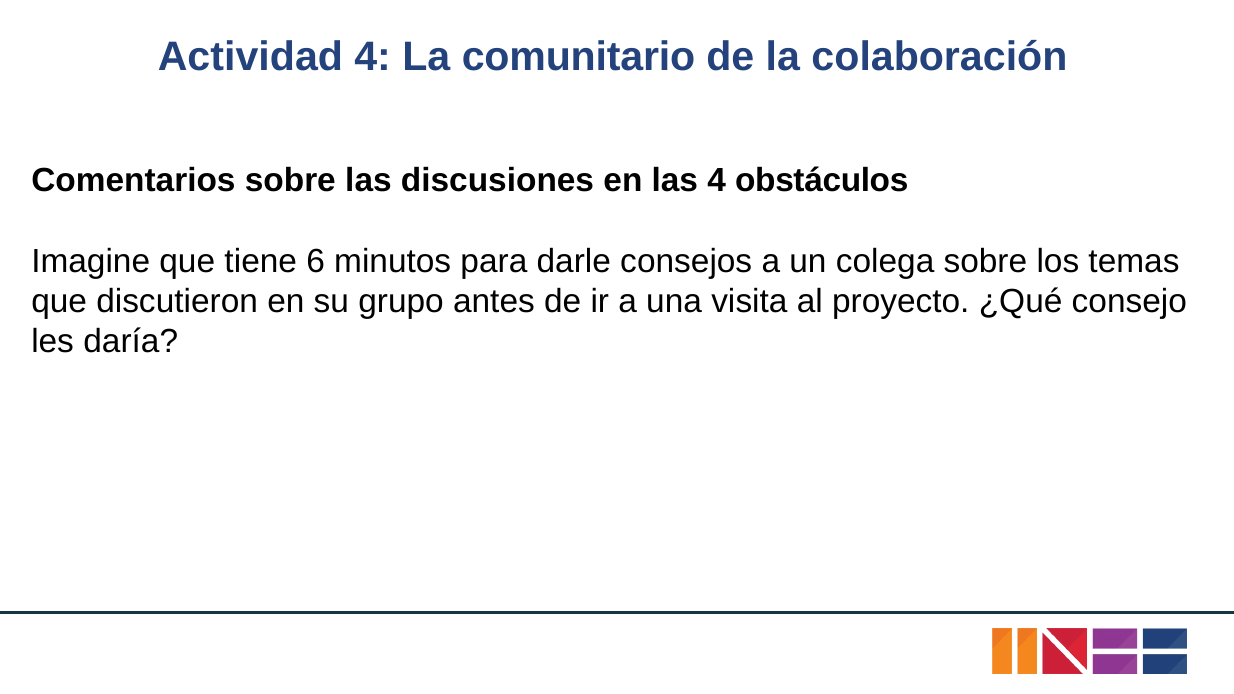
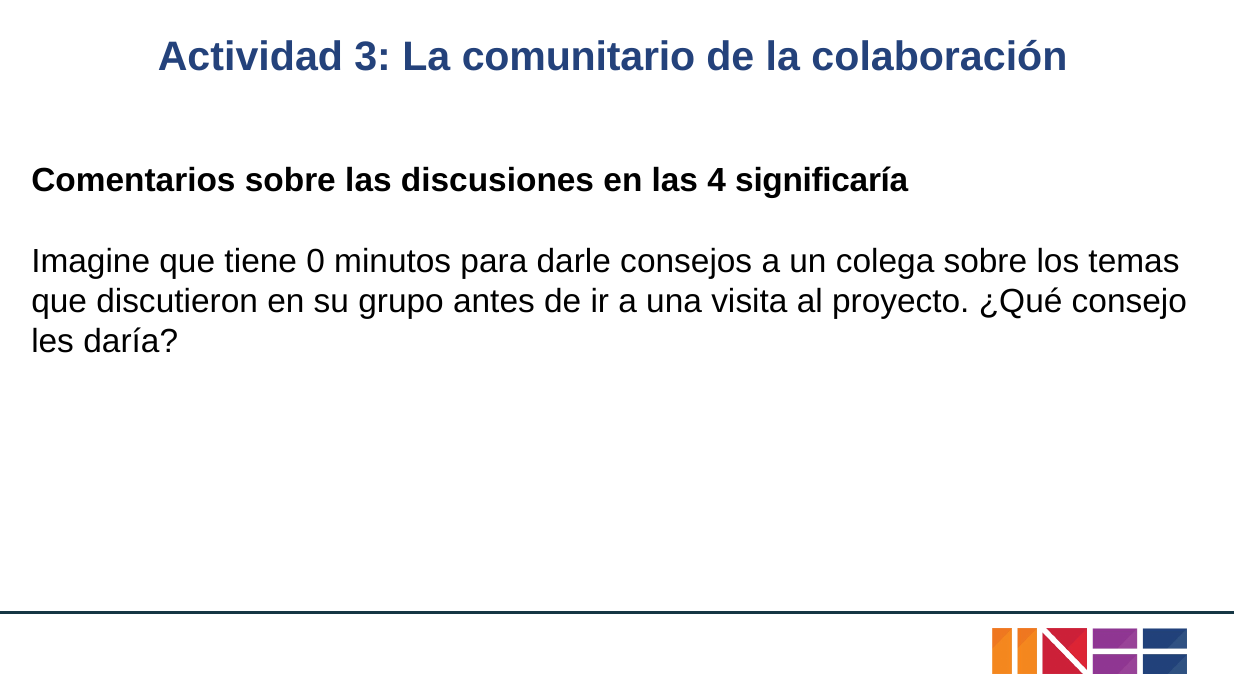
Actividad 4: 4 -> 3 (373, 57)
obstáculos: obstáculos -> significaría (822, 181)
6: 6 -> 0 (316, 261)
